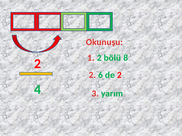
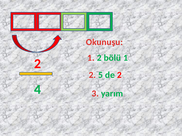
bölü 8: 8 -> 1 (126, 58)
6: 6 -> 5 (101, 75)
